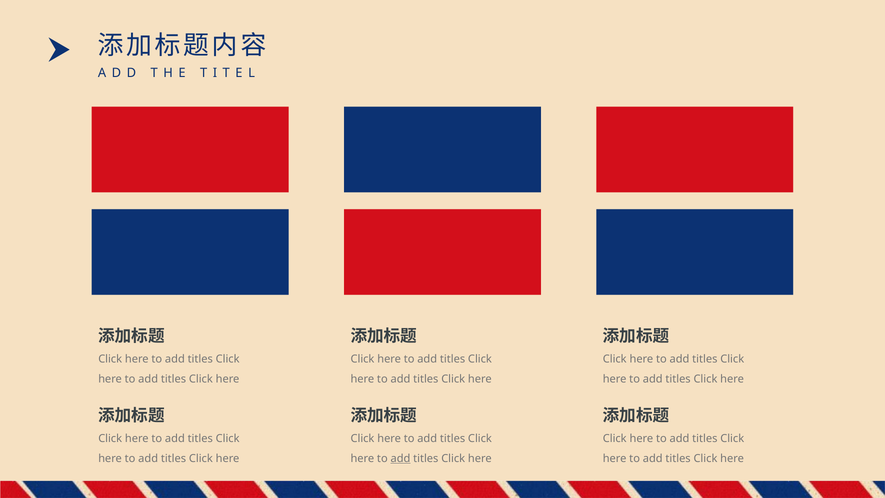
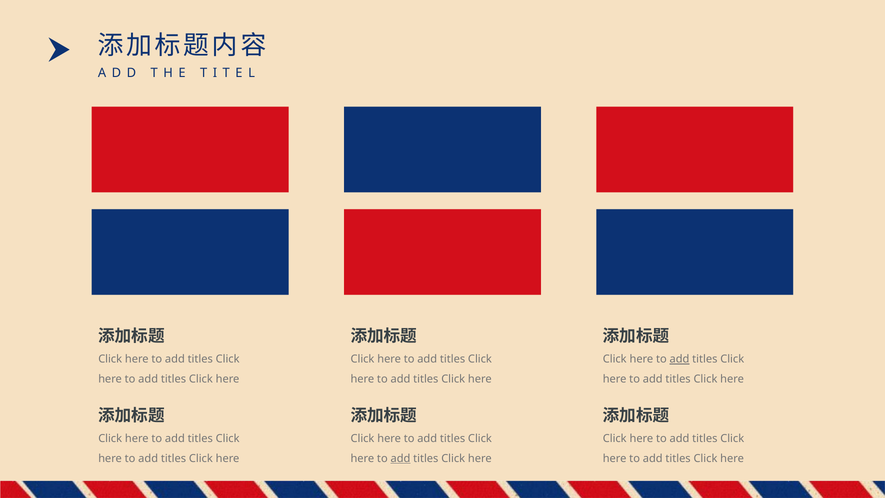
add underline: none -> present (679, 359)
